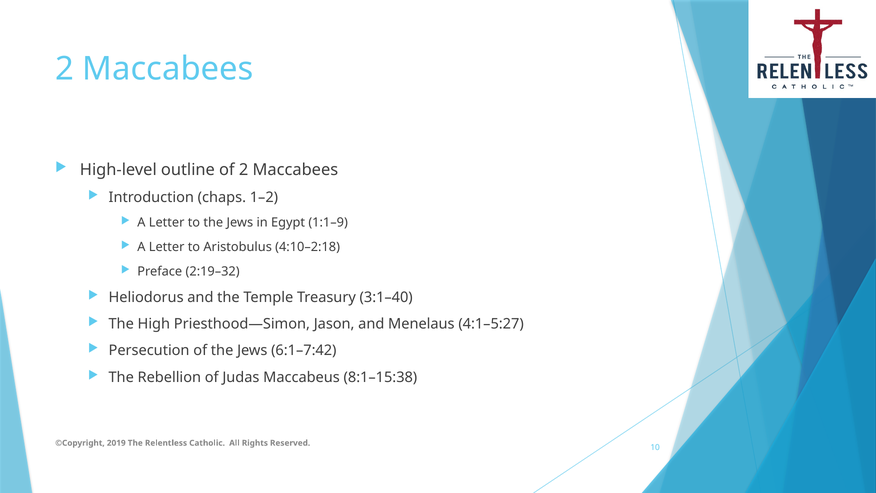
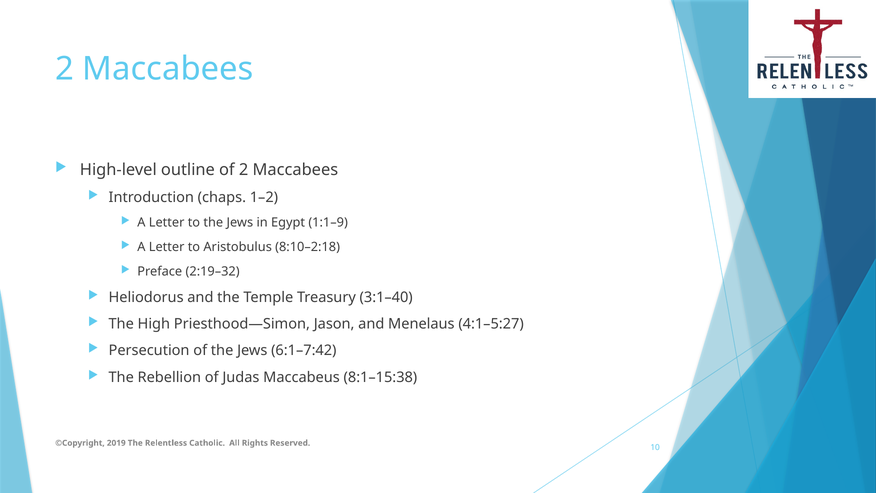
4:10–2:18: 4:10–2:18 -> 8:10–2:18 (308, 247)
